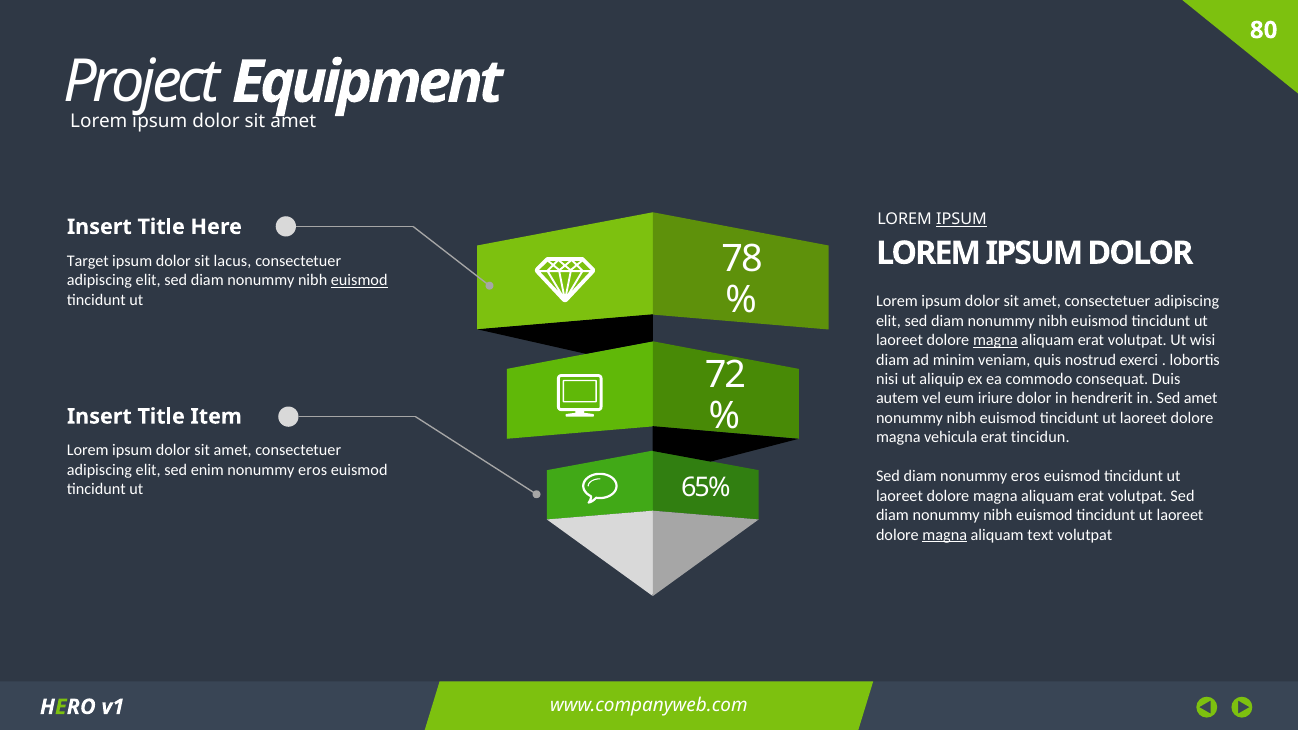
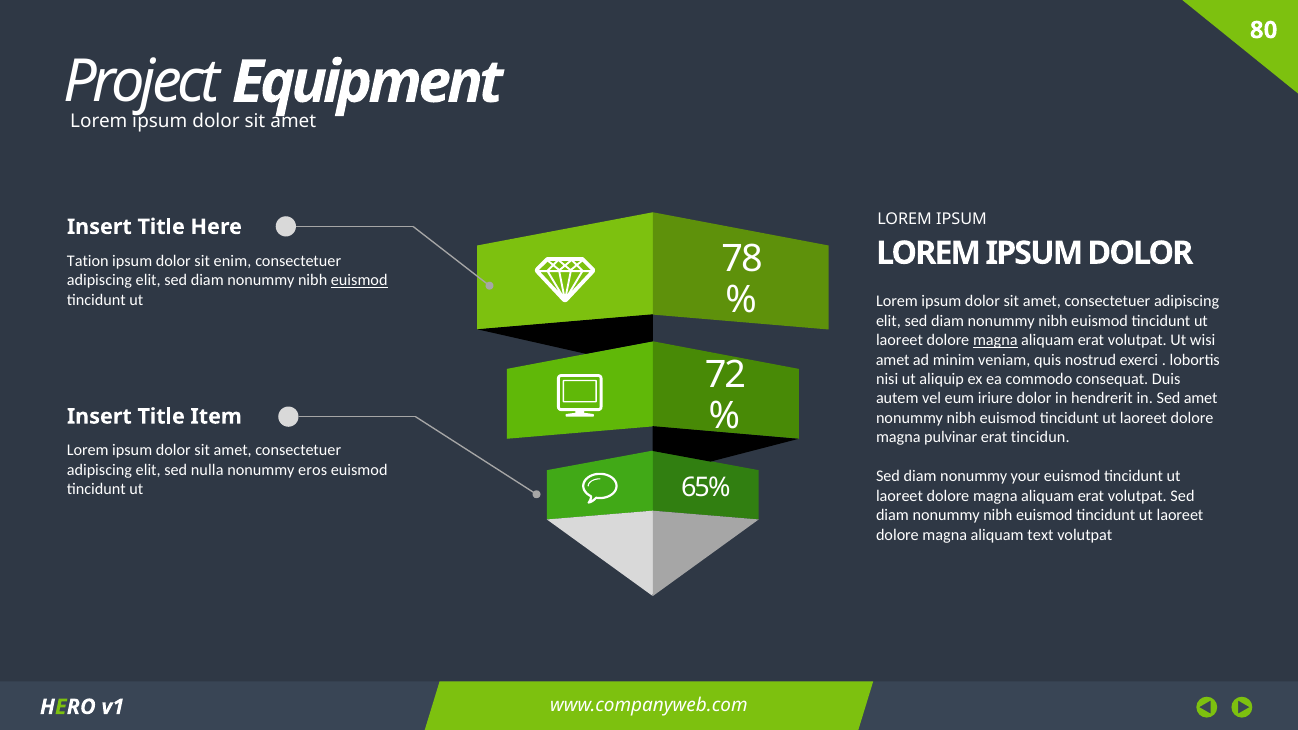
IPSUM underline: present -> none (962, 219)
Target: Target -> Tation (88, 261)
lacus: lacus -> enim (233, 261)
diam: diam -> amet (893, 360)
vehicula: vehicula -> pulvinar (951, 438)
enim: enim -> nulla (207, 470)
diam nonummy eros: eros -> your (1026, 477)
magna underline: present -> none (945, 535)
